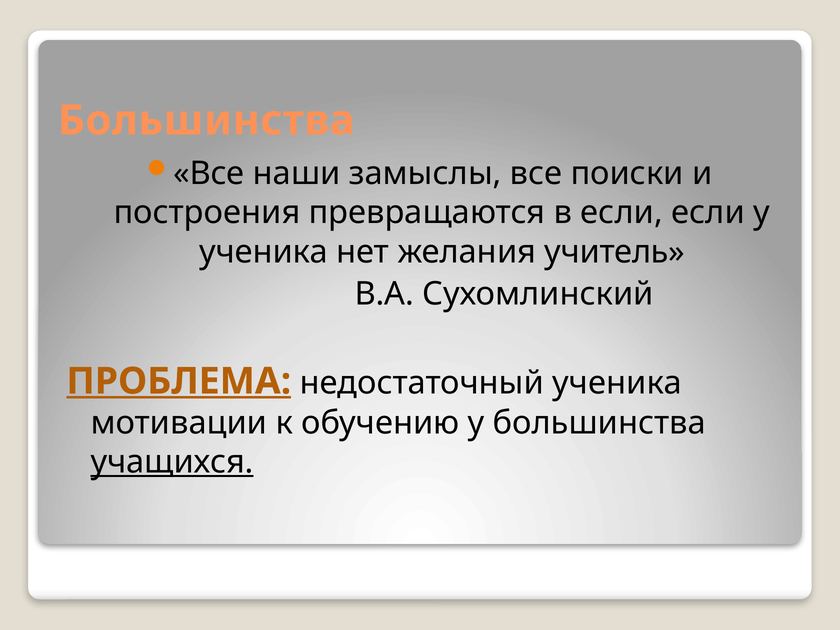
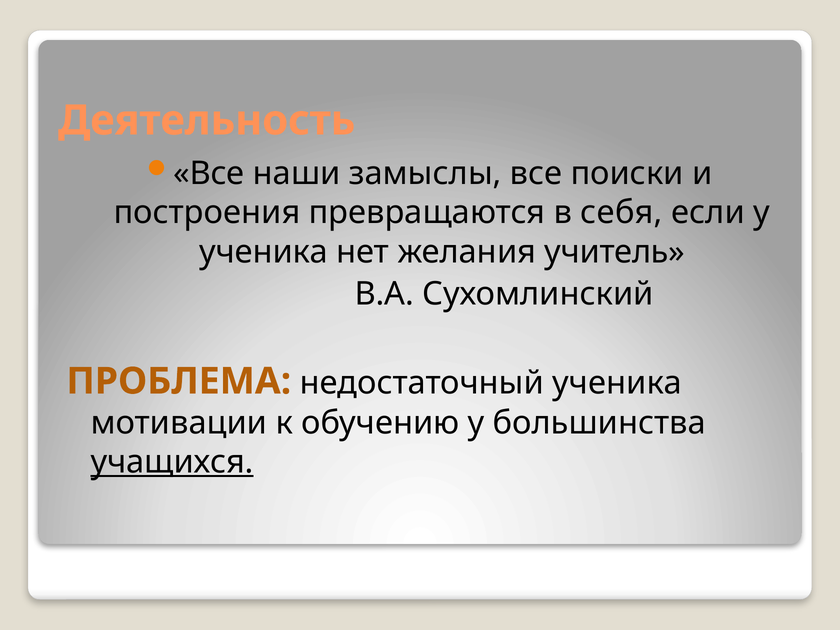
Большинства: Большинства -> Деятельность (207, 121)
в если: если -> себя (622, 213)
ПРОБЛЕМА underline: present -> none (179, 381)
